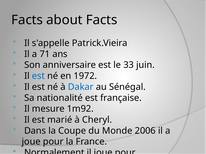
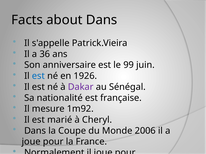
about Facts: Facts -> Dans (102, 20)
71: 71 -> 36 (45, 54)
33: 33 -> 99 (129, 65)
1972: 1972 -> 1926 (85, 76)
Dakar colour: blue -> purple (81, 87)
